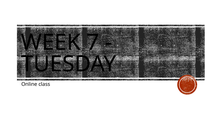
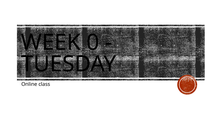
7: 7 -> 0 (93, 43)
